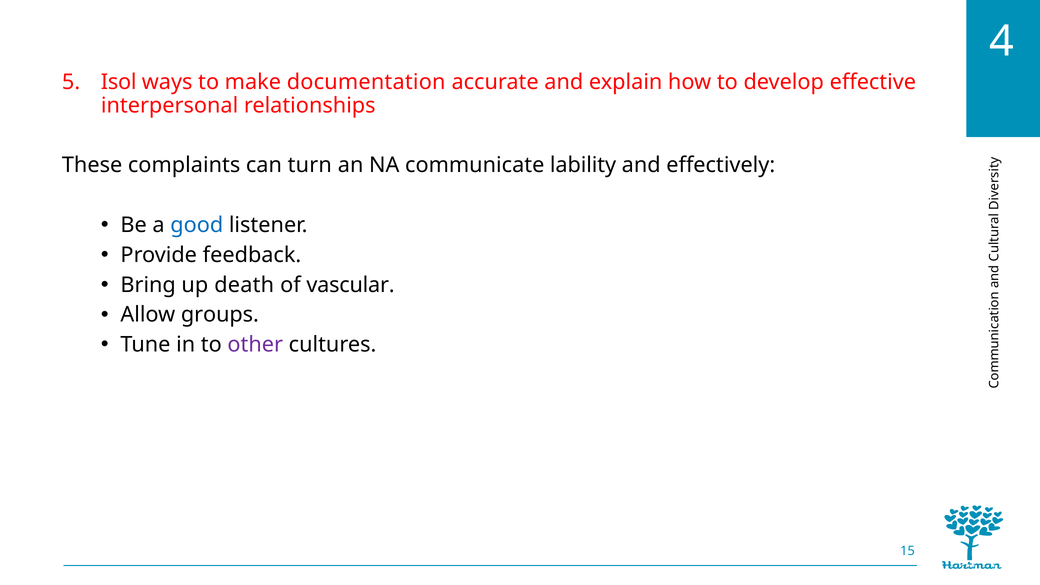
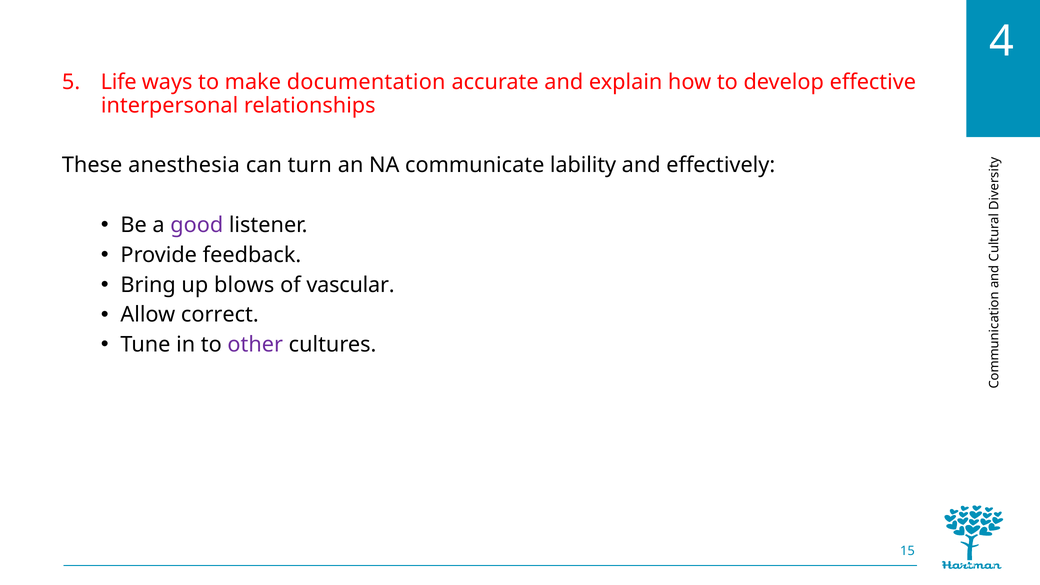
Isol: Isol -> Life (119, 82)
complaints: complaints -> anesthesia (184, 165)
good colour: blue -> purple (197, 225)
death: death -> blows (244, 285)
groups: groups -> correct (220, 315)
